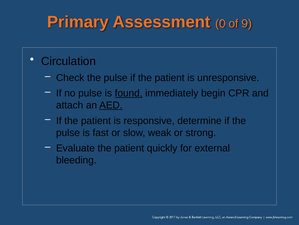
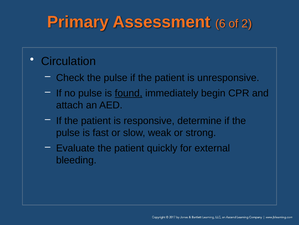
0: 0 -> 6 (220, 24)
9: 9 -> 2 (247, 24)
AED underline: present -> none (111, 105)
